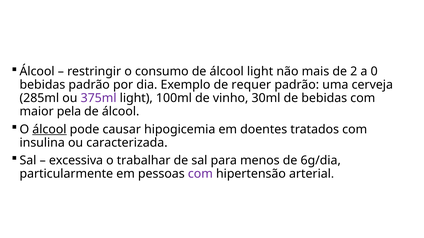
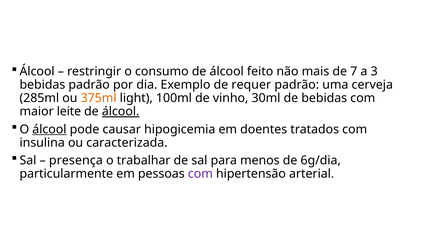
álcool light: light -> feito (260, 72)
2: 2 -> 7 (354, 72)
0: 0 -> 3 (374, 72)
375ml colour: purple -> orange (99, 98)
pela: pela -> leite (69, 112)
álcool underline: none -> present (121, 112)
excessiva: excessiva -> presença (76, 161)
